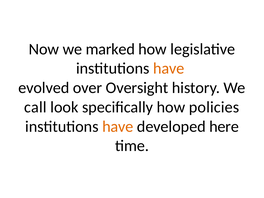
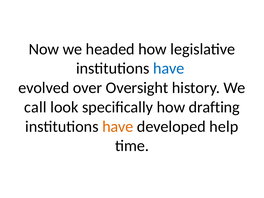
marked: marked -> headed (110, 49)
have colour: orange -> blue (169, 68)
policies: policies -> drafting (214, 107)
here: here -> help (224, 127)
